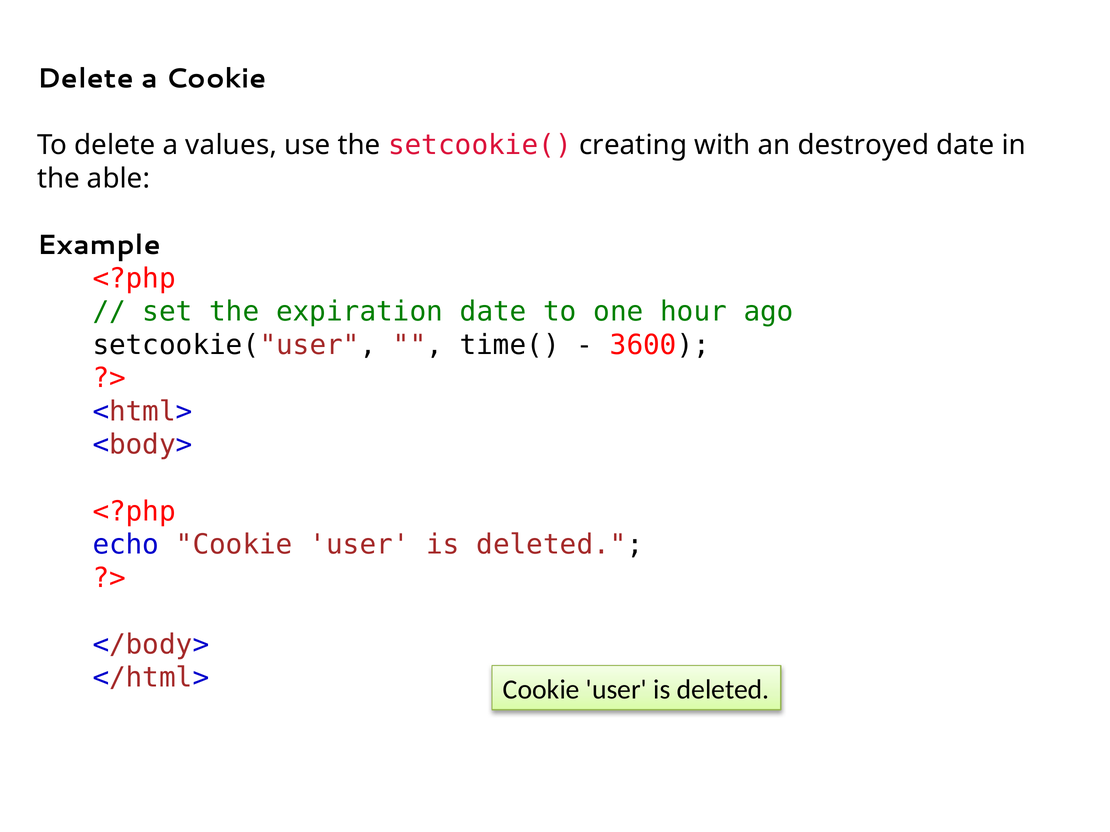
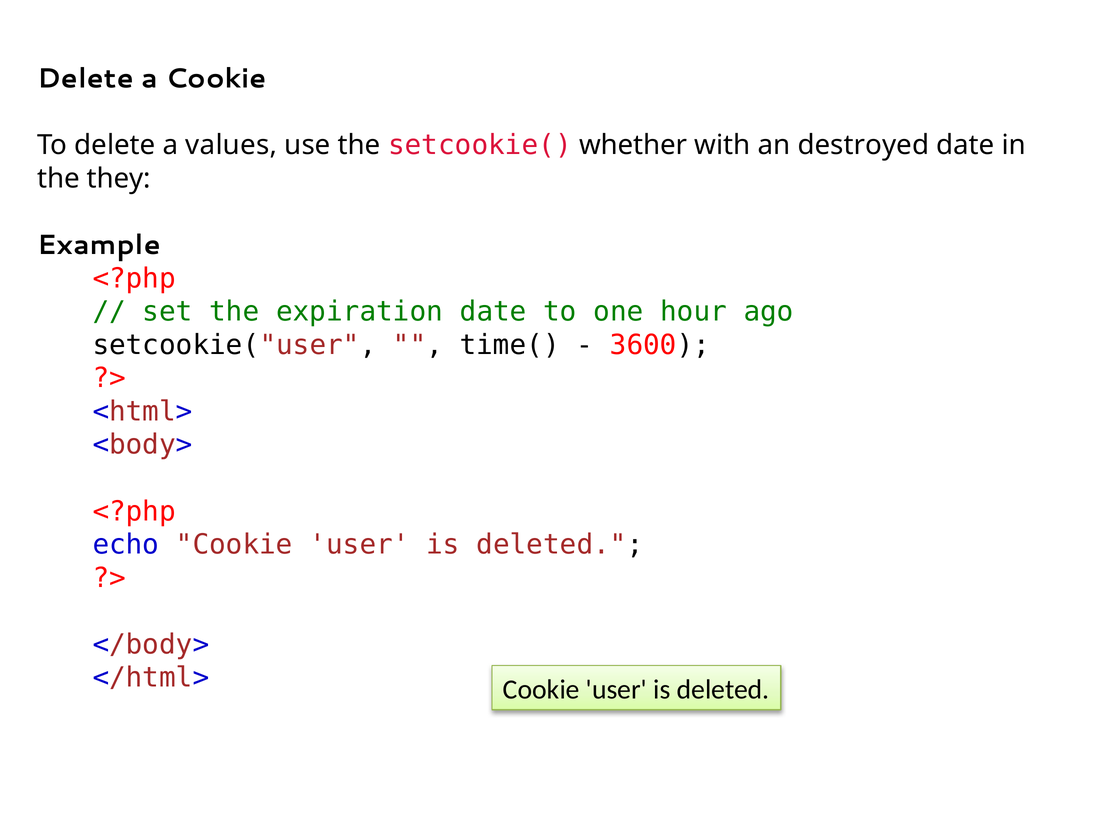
creating: creating -> whether (633, 145)
able: able -> they (119, 179)
